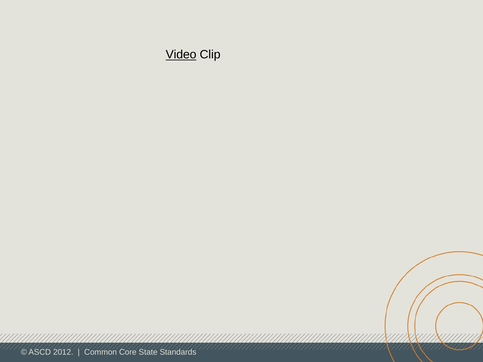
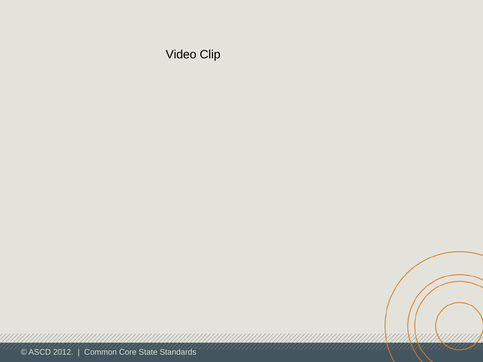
Video underline: present -> none (181, 55)
